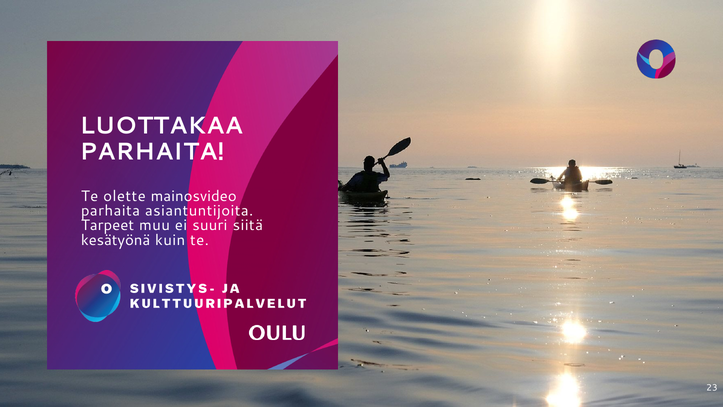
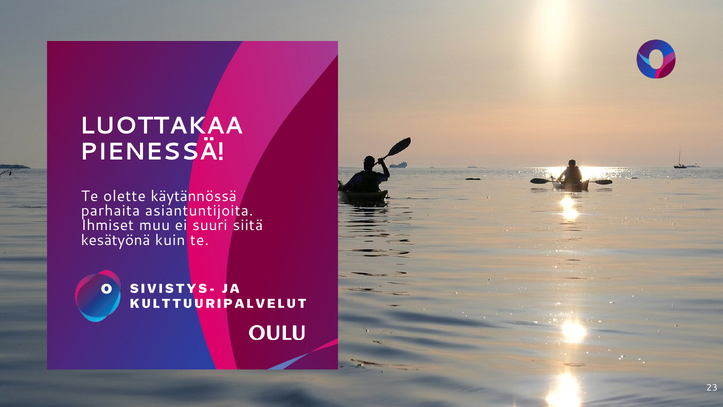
PARHAITA: PARHAITA -> PIENESSÄ (152, 152)
mainosvideo: mainosvideo -> käytännössä (194, 196)
Tarpeet: Tarpeet -> Ihmiset (107, 225)
